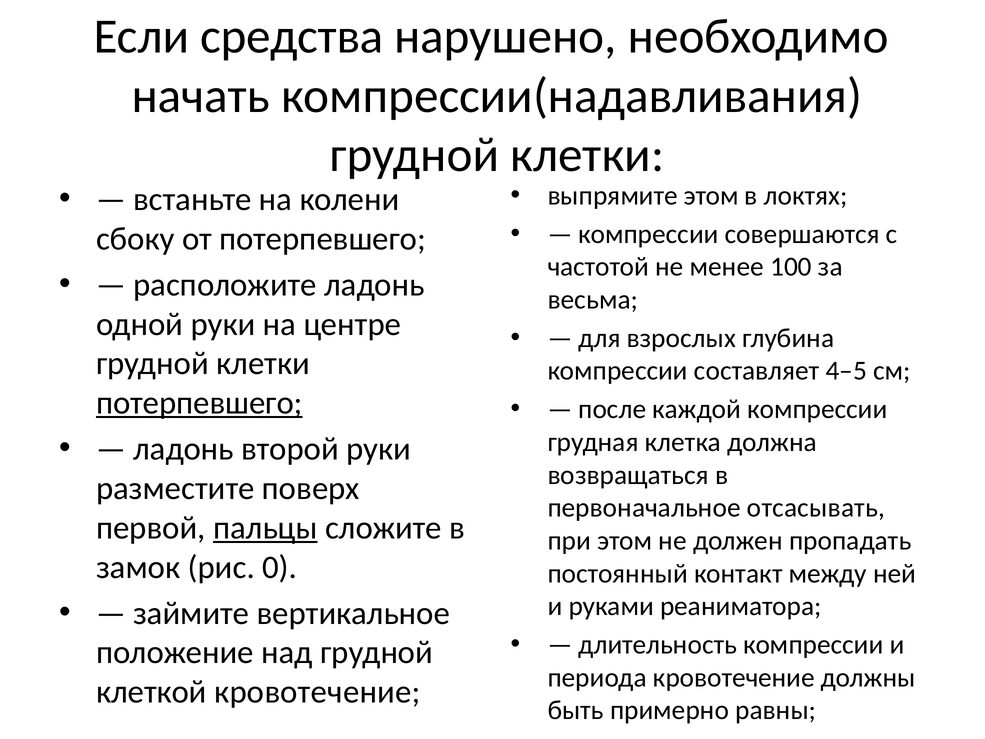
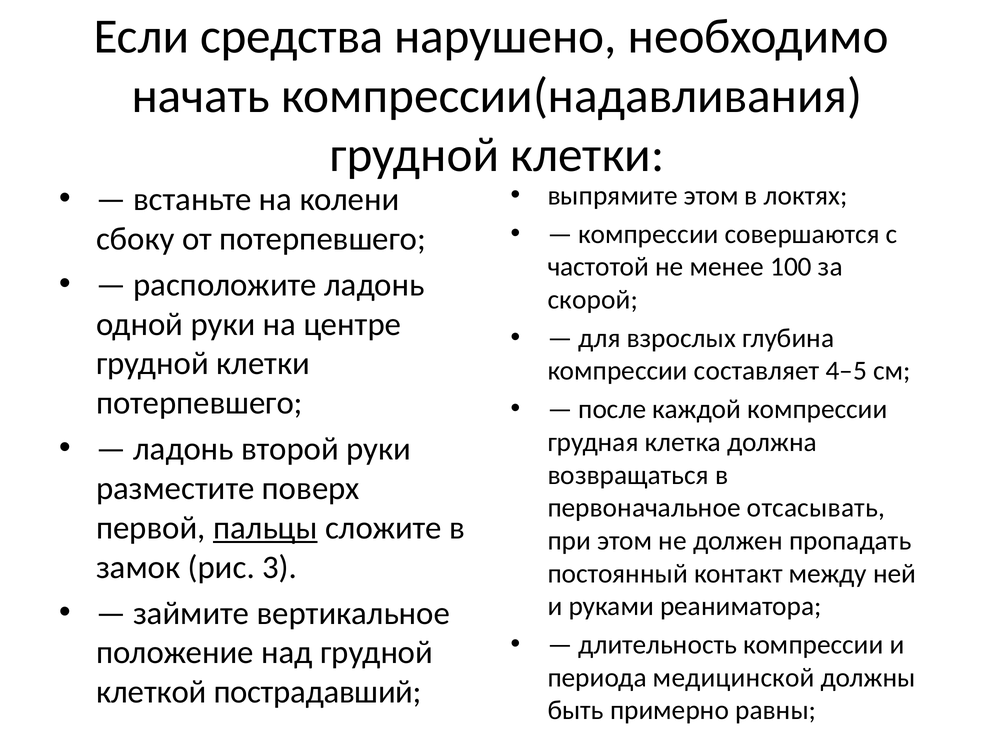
весьма: весьма -> скорой (593, 300)
потерпевшего underline: present -> none (199, 403)
0: 0 -> 3 (280, 567)
периода кровотечение: кровотечение -> медицинской (734, 677)
клеткой кровотечение: кровотечение -> пострадавший (318, 692)
